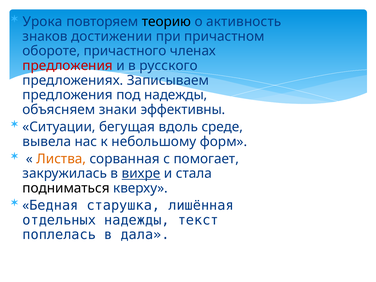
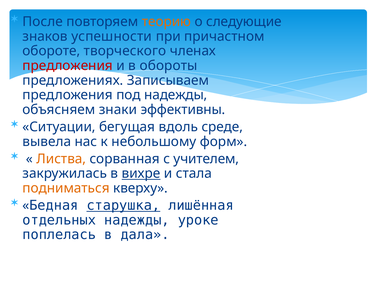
Урока: Урока -> После (43, 22)
теорию colour: black -> orange (166, 22)
активность: активность -> следующие (244, 22)
достижении: достижении -> успешности (112, 36)
причастного: причастного -> творческого (125, 51)
русского: русского -> обороты (169, 66)
помогает: помогает -> учителем (206, 159)
подниматься colour: black -> orange (66, 188)
старушка underline: none -> present (123, 205)
текст: текст -> уроке (198, 220)
